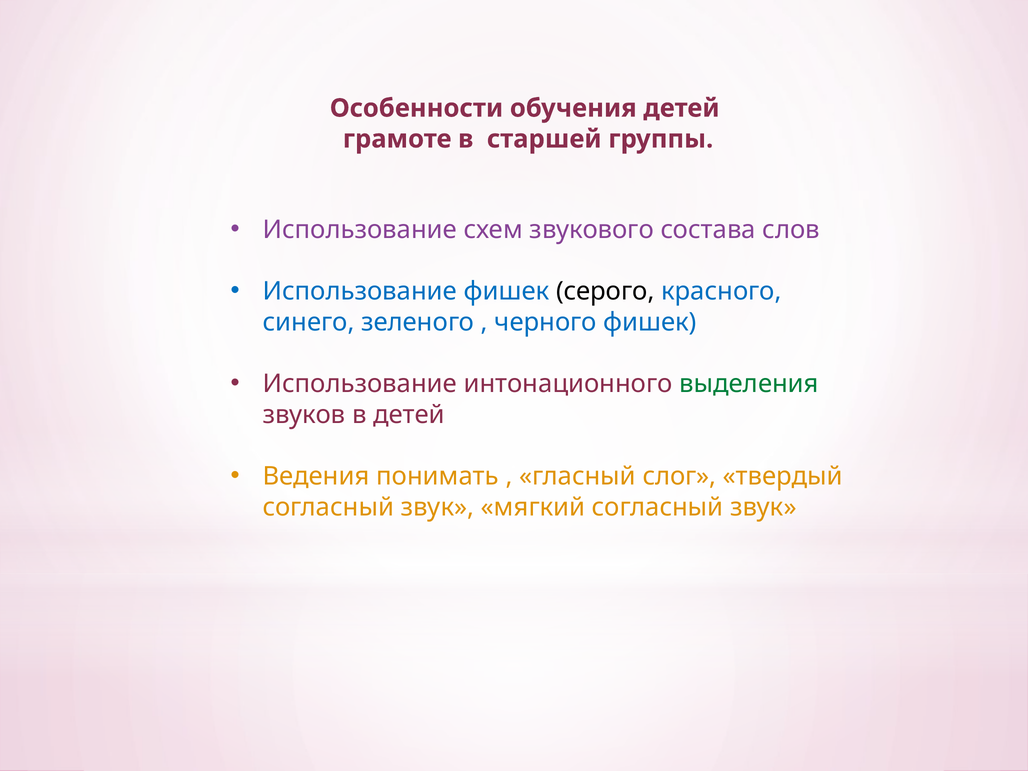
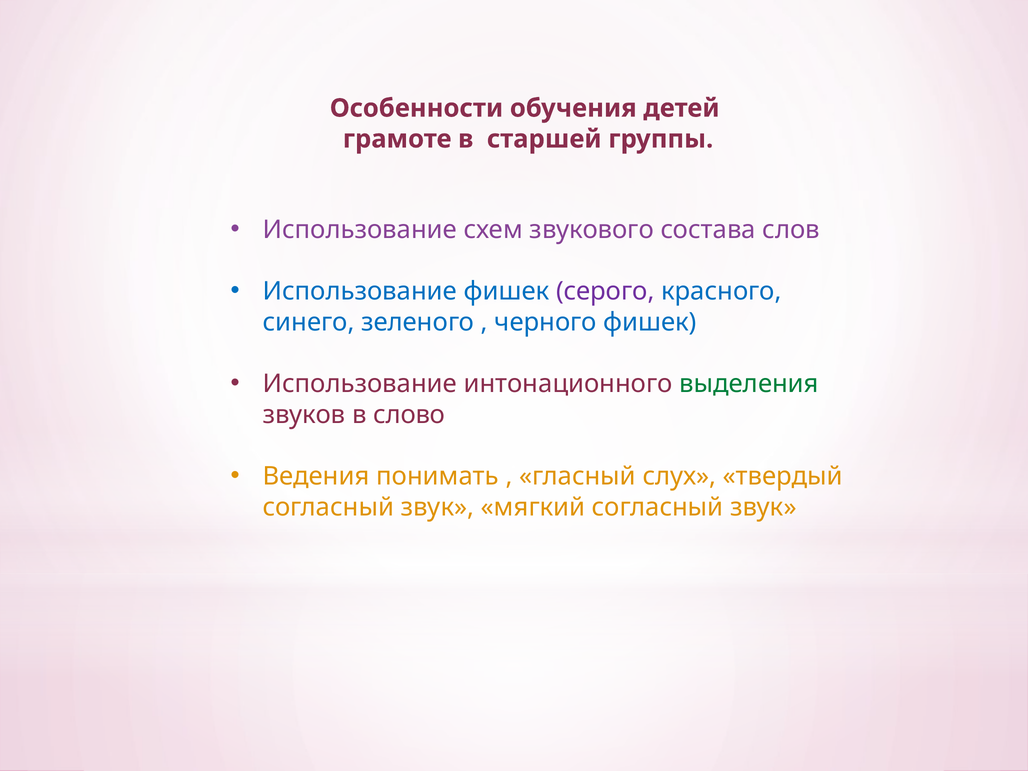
серого colour: black -> purple (605, 291)
в детей: детей -> слово (409, 415)
слог: слог -> слух (679, 476)
